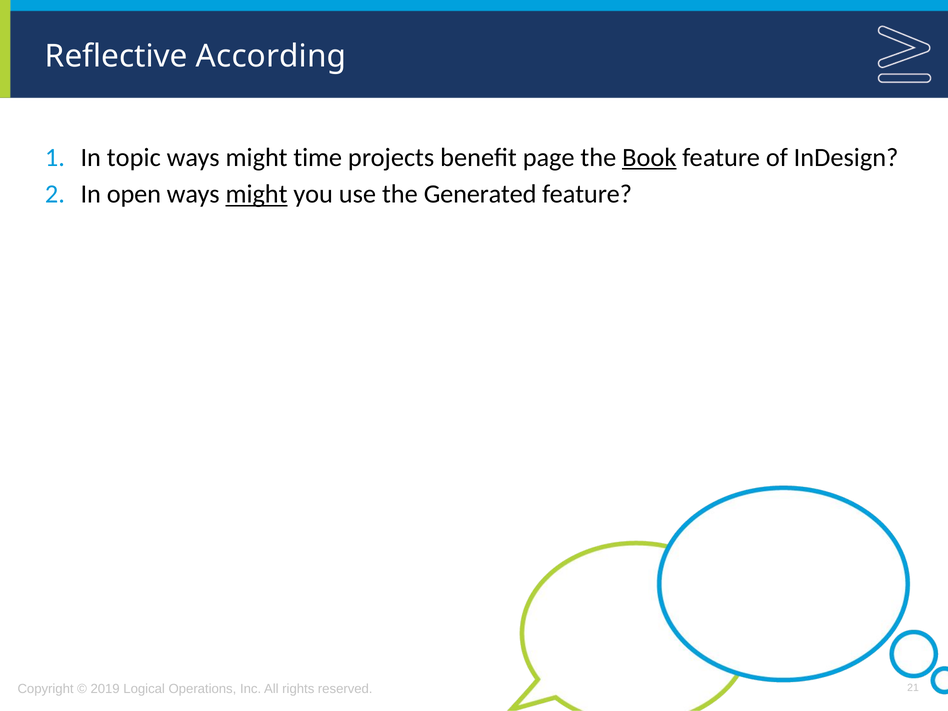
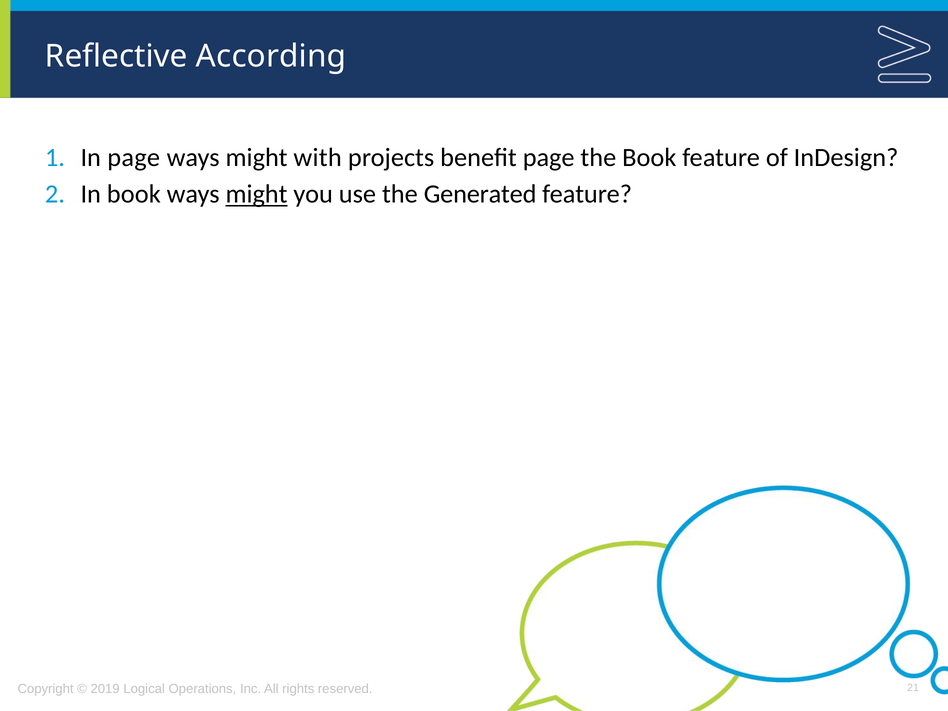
In topic: topic -> page (134, 157)
time: time -> with (318, 157)
Book underline: present -> none (649, 157)
In open: open -> book (134, 194)
